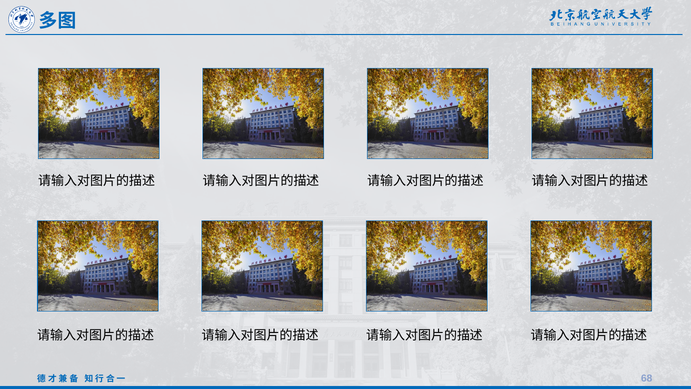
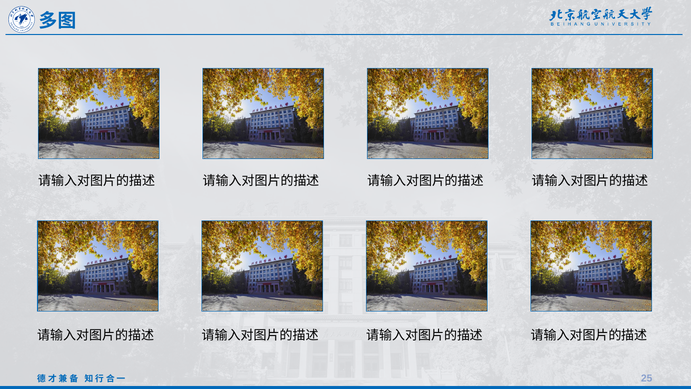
68: 68 -> 25 (647, 378)
